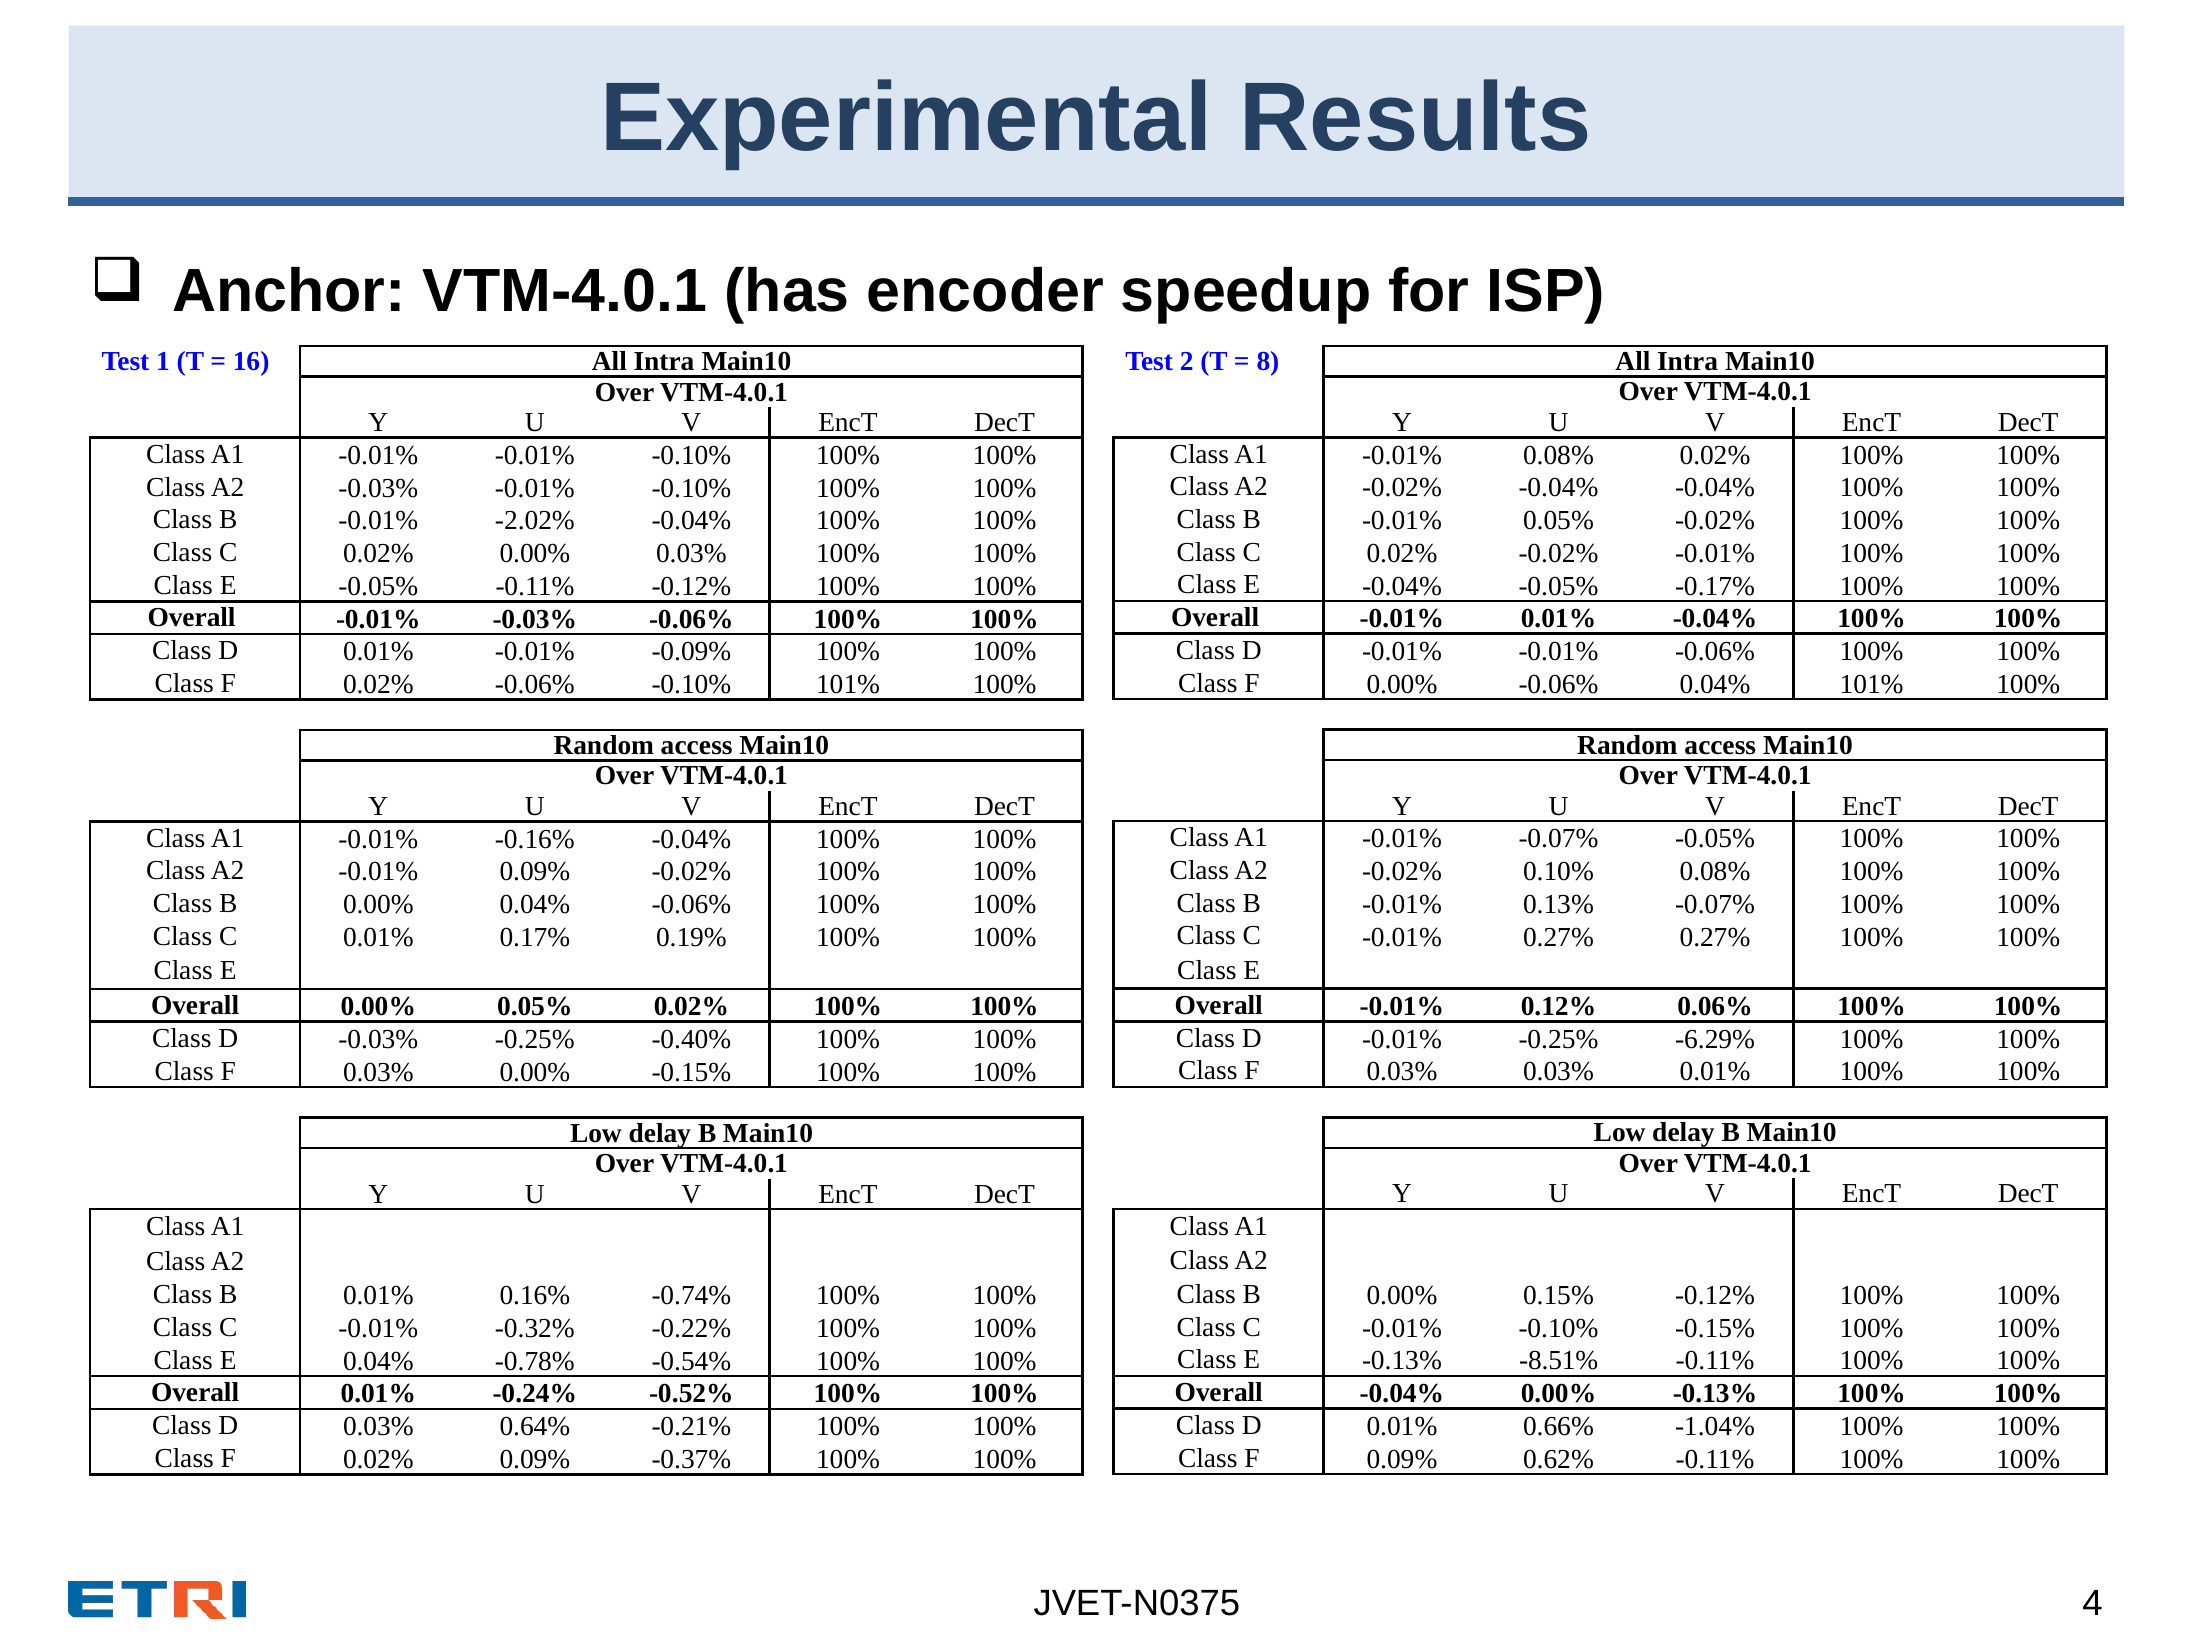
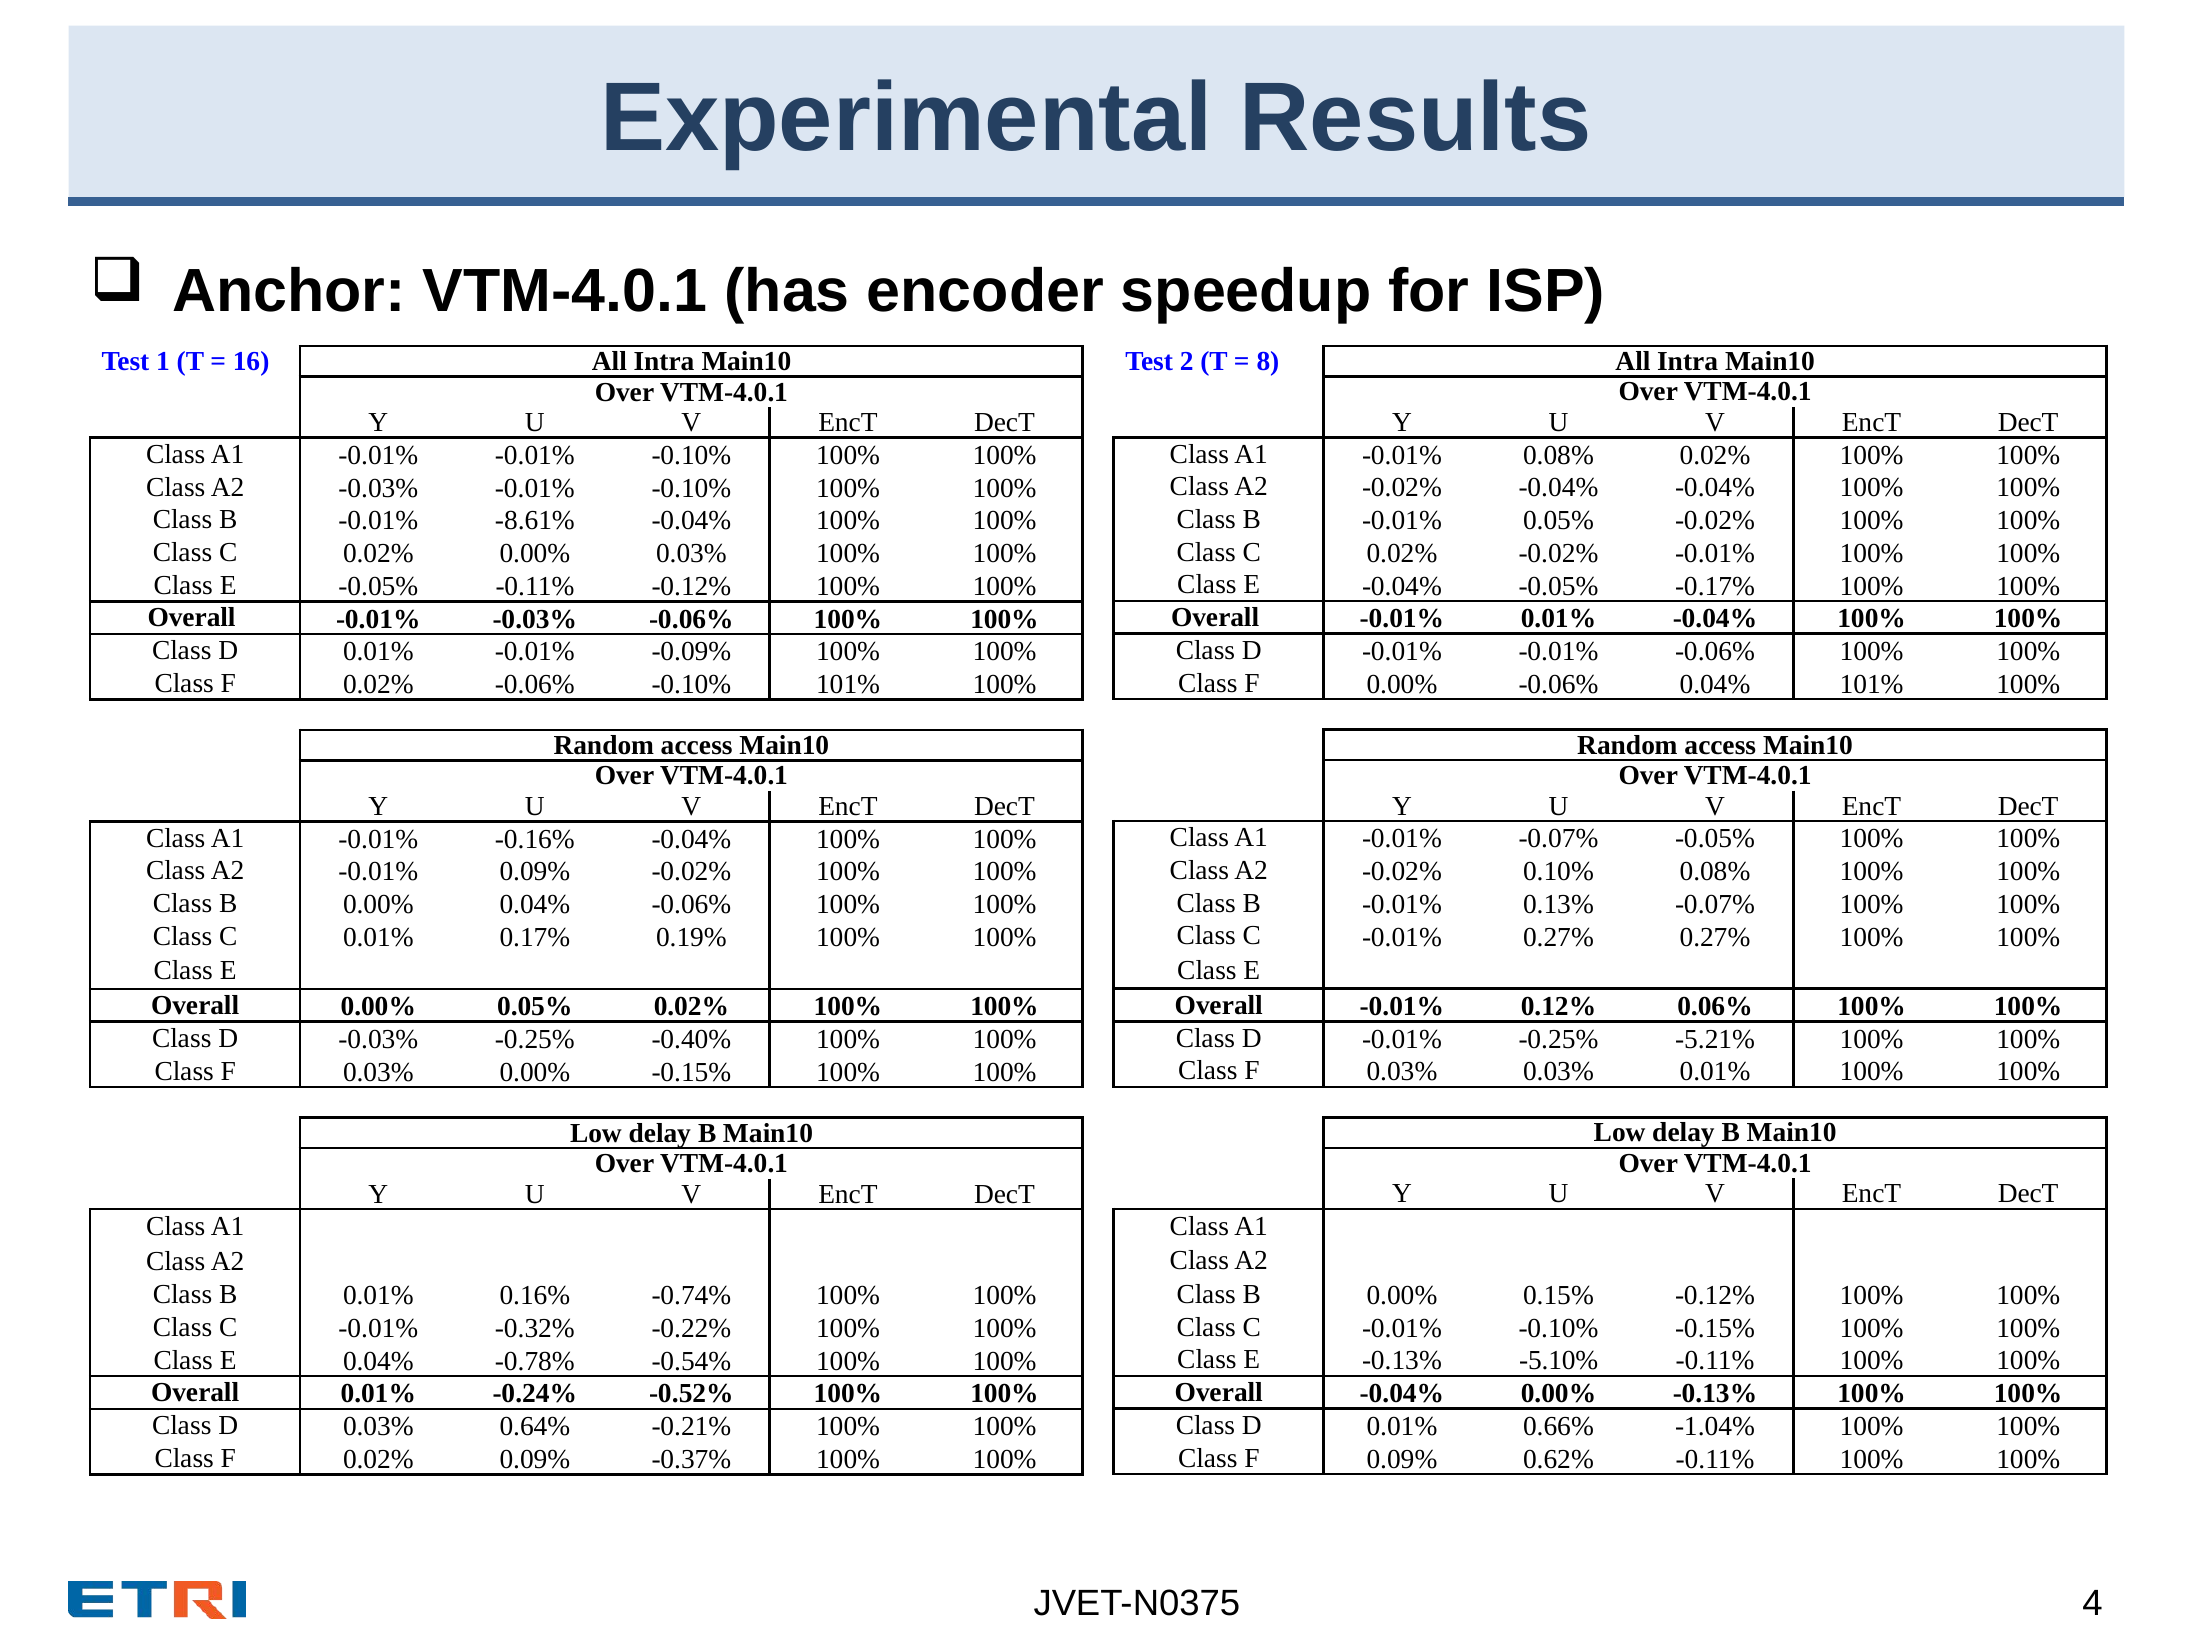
-2.02%: -2.02% -> -8.61% (535, 521)
-6.29%: -6.29% -> -5.21% (1715, 1039)
-8.51%: -8.51% -> -5.10% (1559, 1361)
